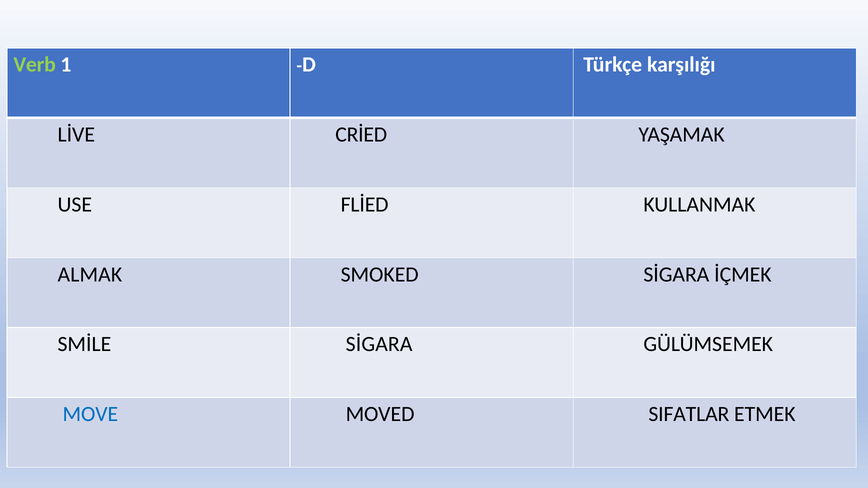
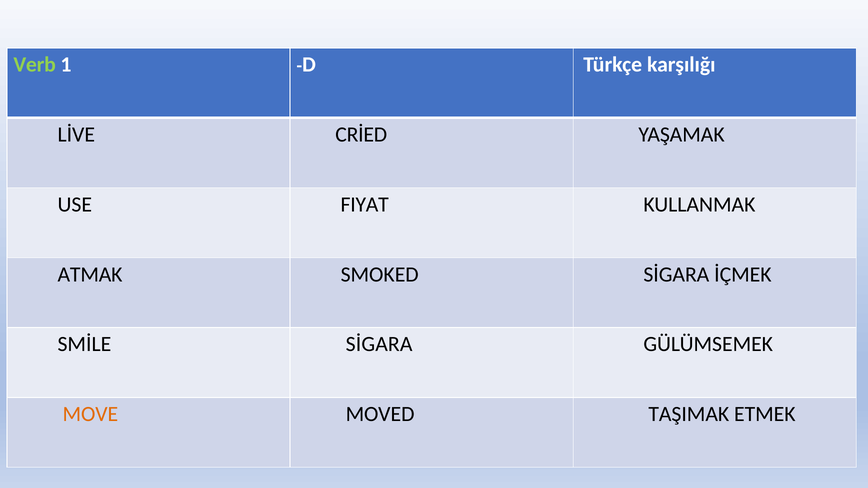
FLİED: FLİED -> FIYAT (365, 205)
ALMAK: ALMAK -> ATMAK (90, 275)
MOVE colour: blue -> orange (90, 414)
SIFATLAR: SIFATLAR -> TAŞIMAK (689, 414)
